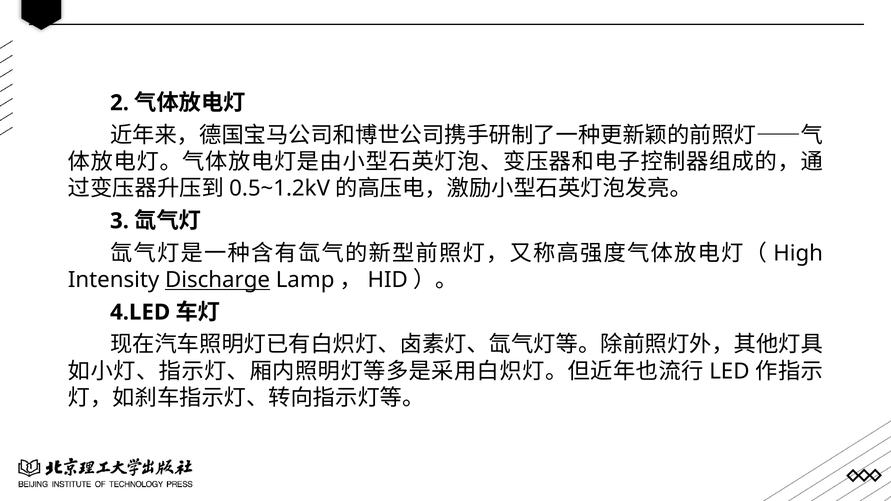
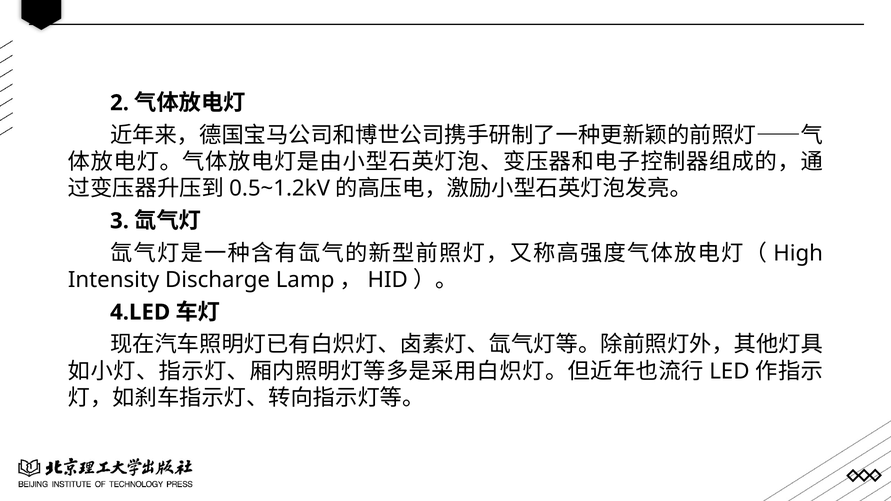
Discharge underline: present -> none (218, 280)
